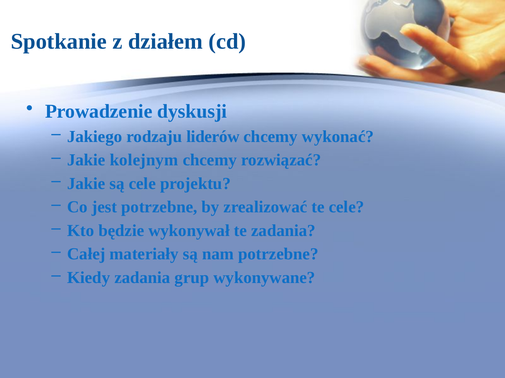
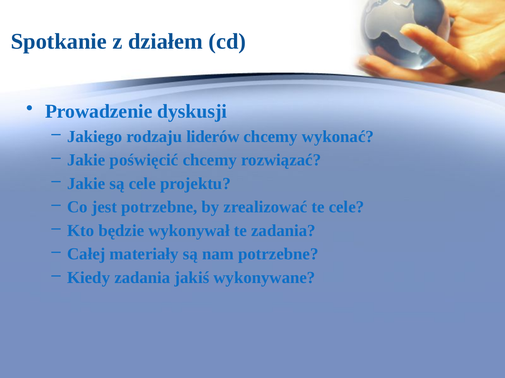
kolejnym: kolejnym -> poświęcić (144, 160)
grup: grup -> jakiś (192, 278)
